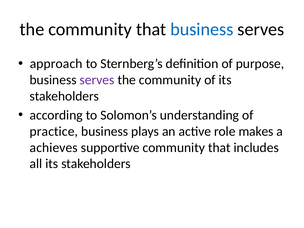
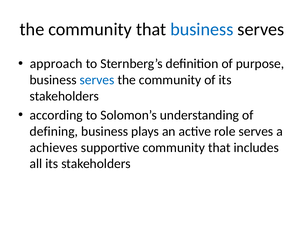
serves colour: purple -> blue (97, 80)
practice: practice -> defining (54, 131)
role makes: makes -> serves (256, 131)
